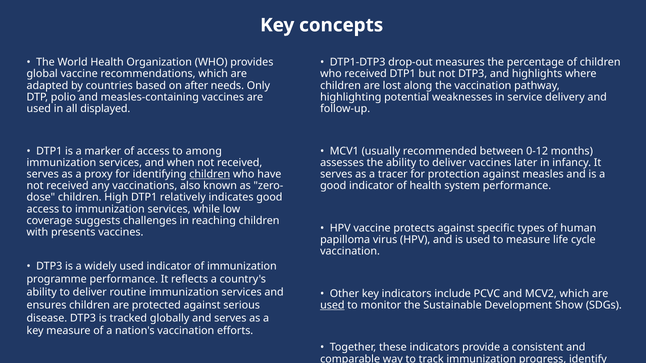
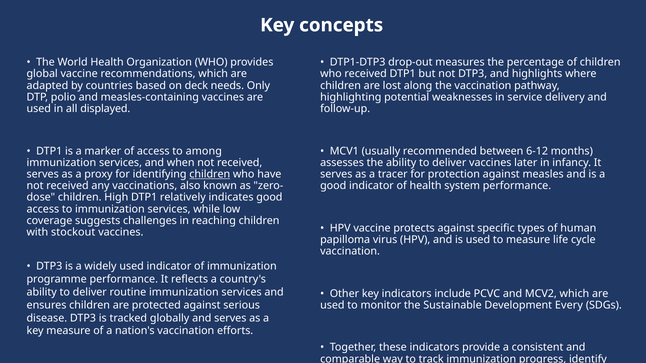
after: after -> deck (196, 86)
0-12: 0-12 -> 6-12 (537, 151)
presents: presents -> stockout (73, 232)
used underline: present -> none (332, 305)
Show: Show -> Every (569, 305)
